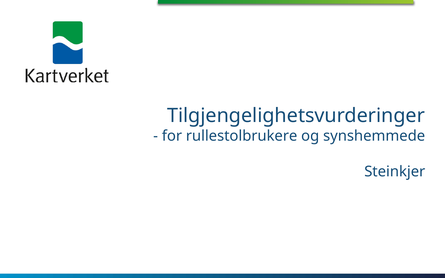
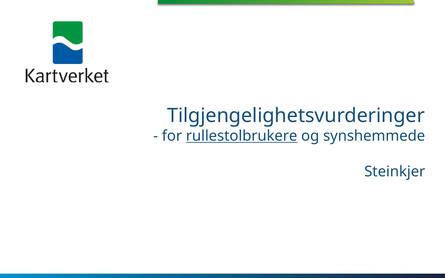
rullestolbrukere underline: none -> present (242, 136)
